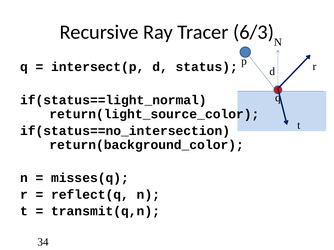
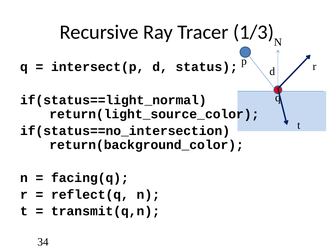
6/3: 6/3 -> 1/3 (254, 32)
misses(q: misses(q -> facing(q (90, 178)
